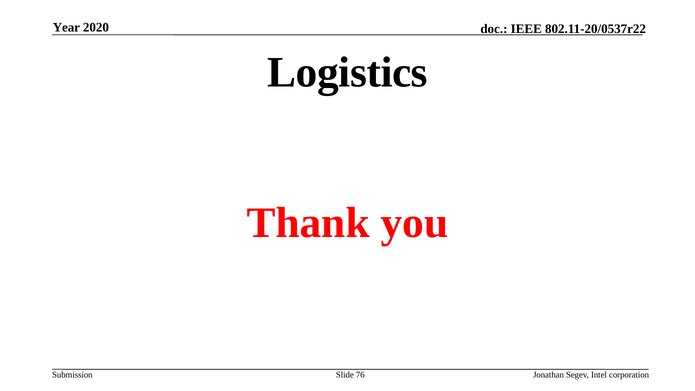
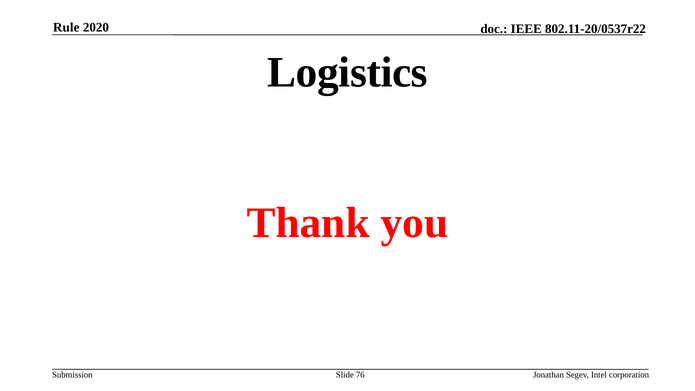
Year: Year -> Rule (66, 28)
